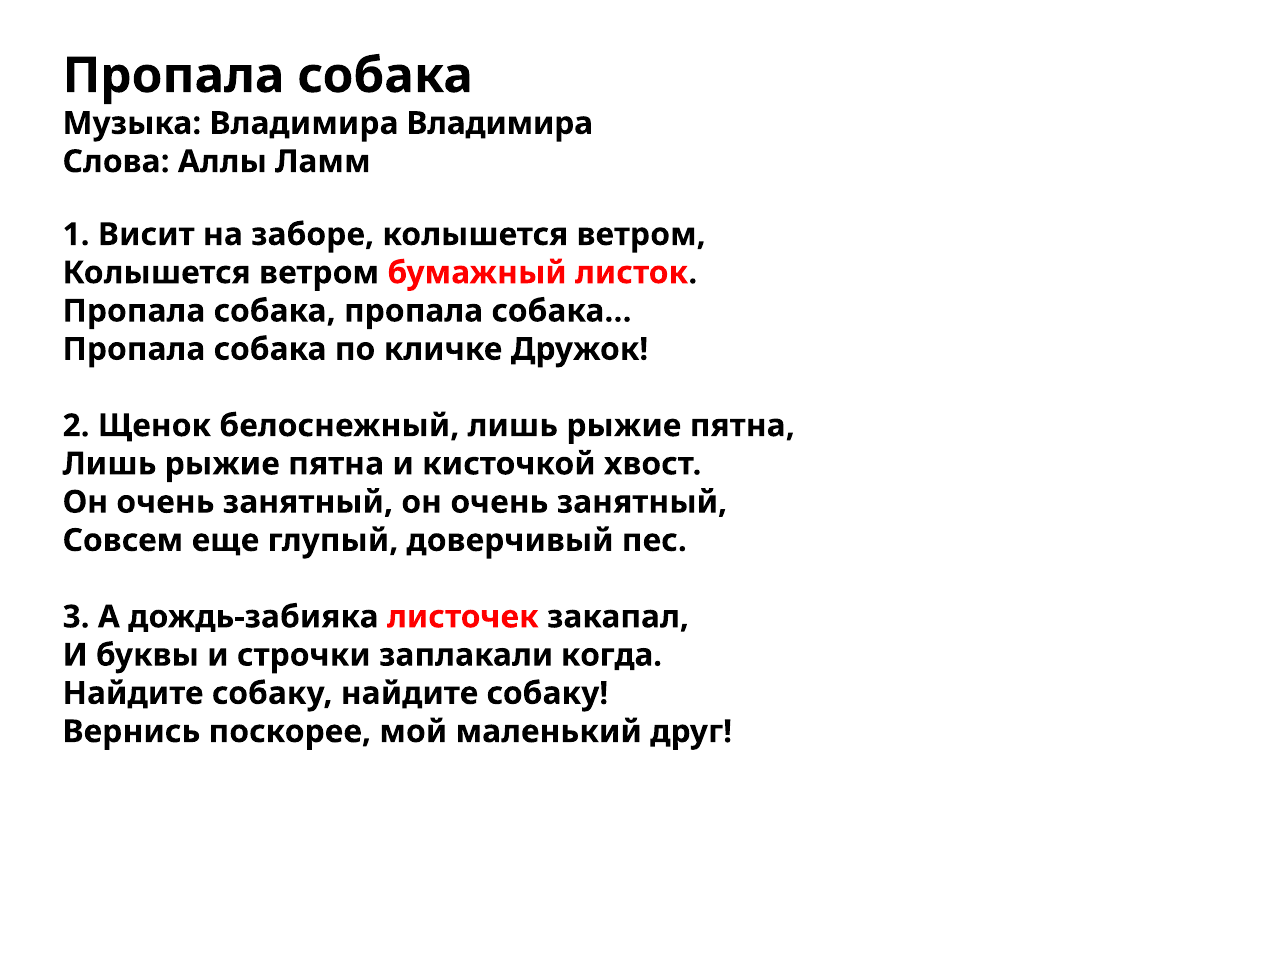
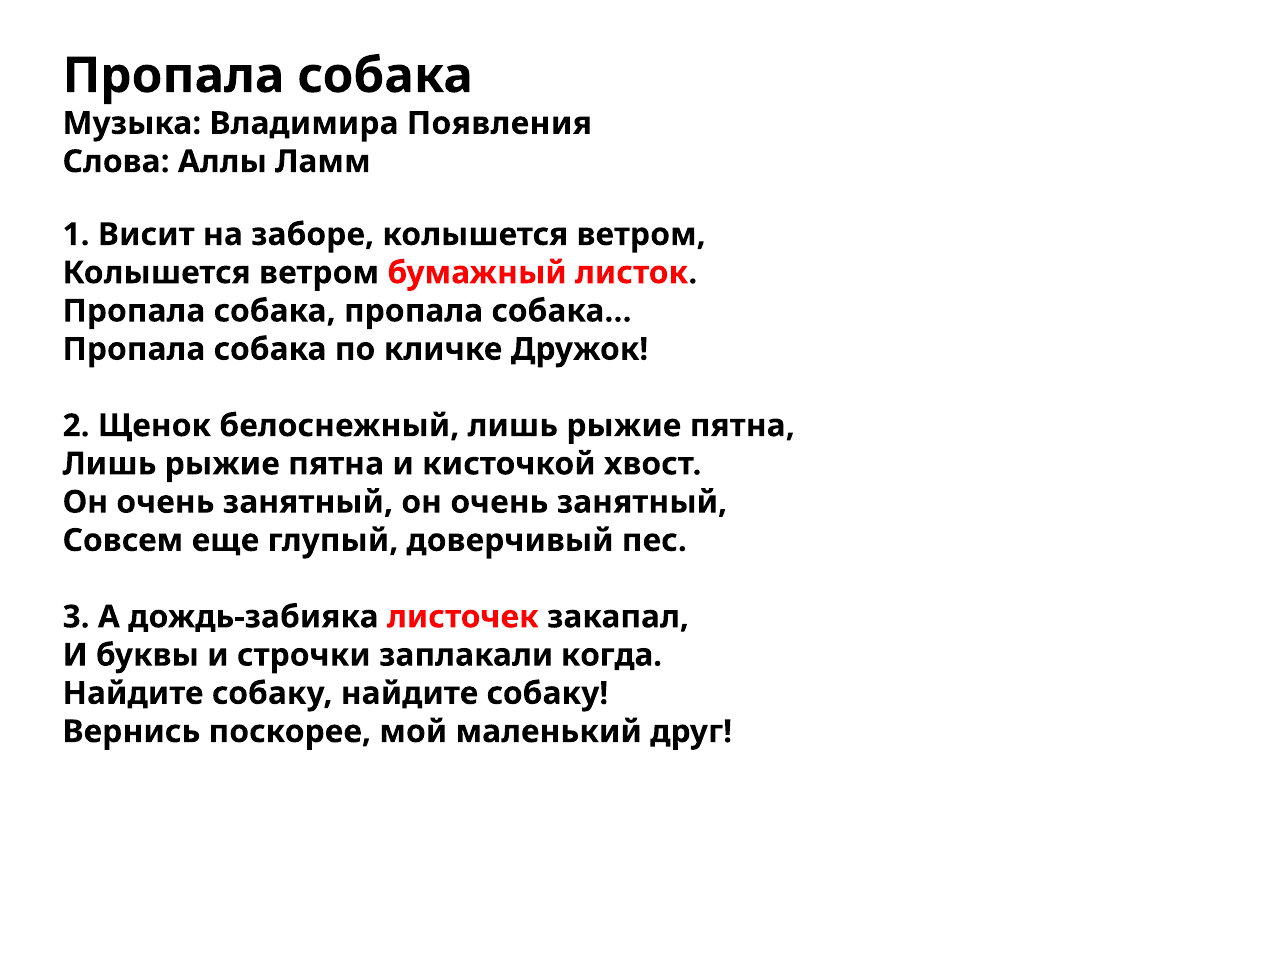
Владимира Владимира: Владимира -> Появления (499, 123)
